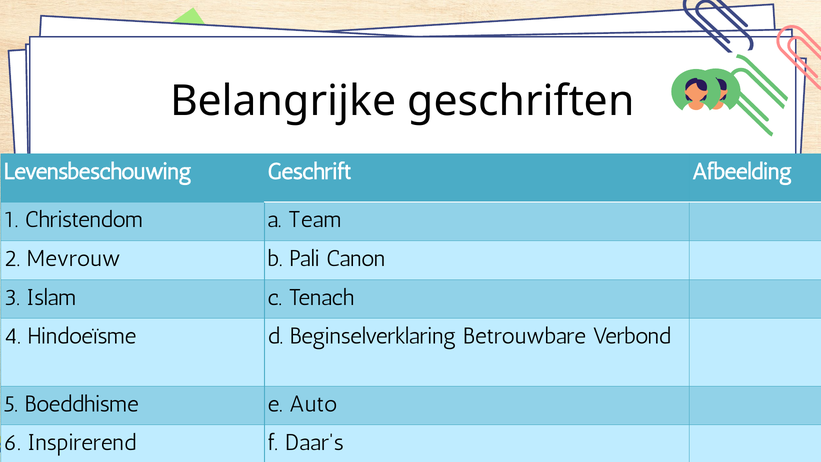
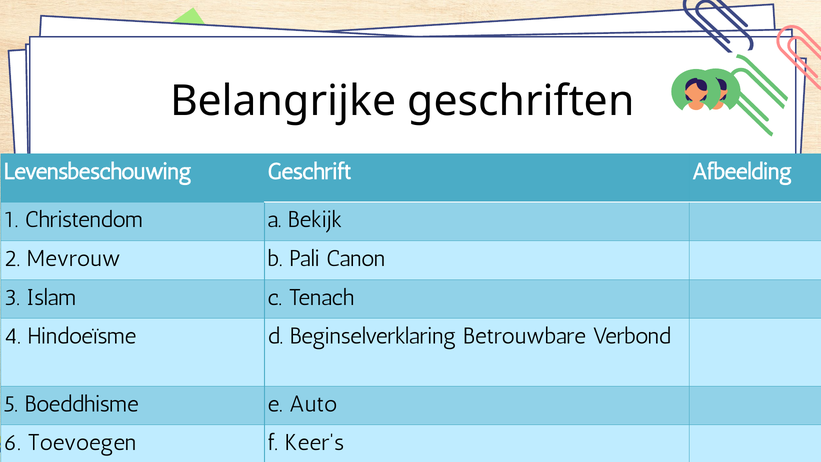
Team: Team -> Bekijk (315, 220)
Inspirerend: Inspirerend -> Toevoegen (82, 443)
Daar's: Daar's -> Keer's (314, 443)
